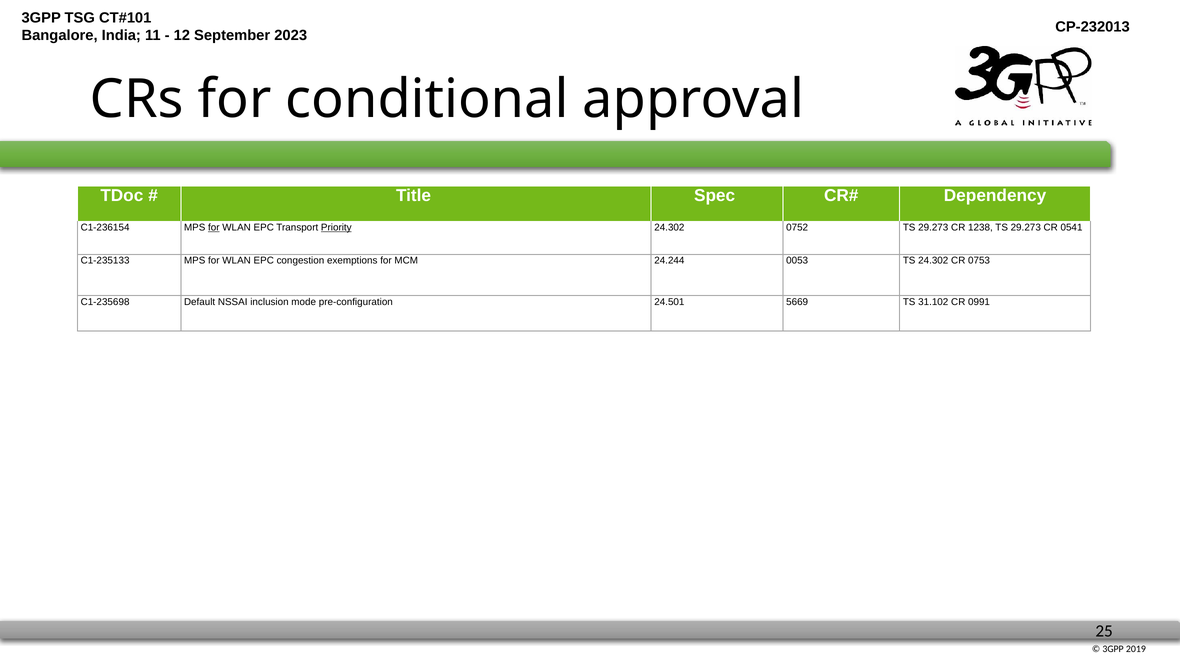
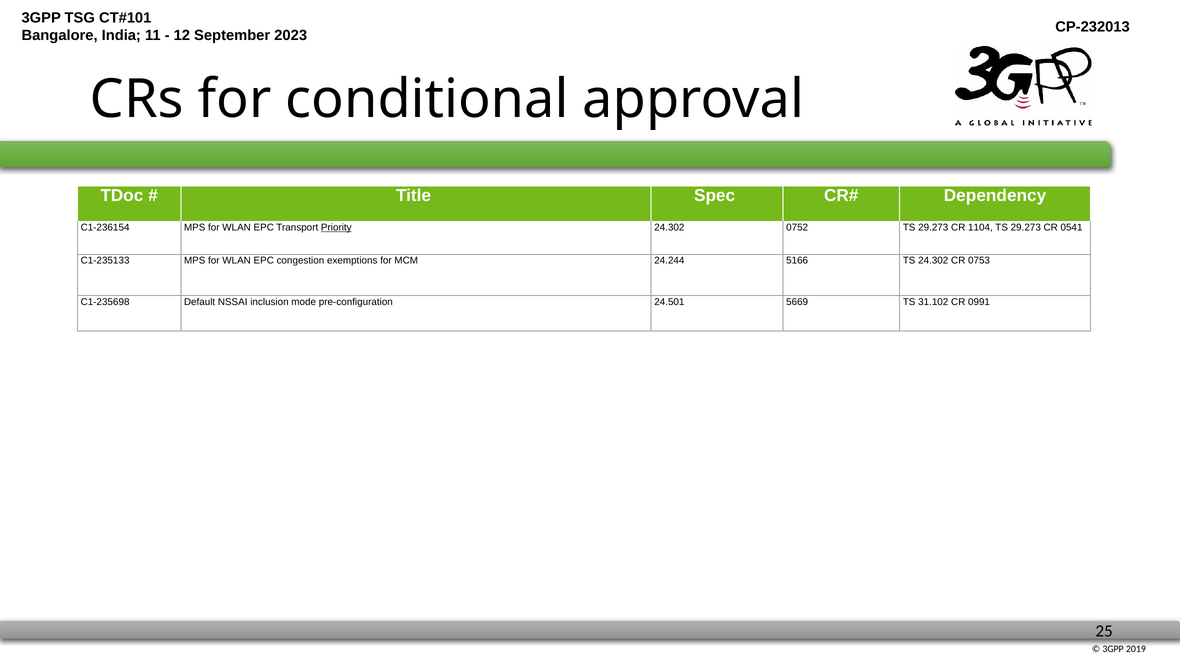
for underline: present -> none (214, 228)
1238: 1238 -> 1104 (980, 228)
0053: 0053 -> 5166 (797, 261)
